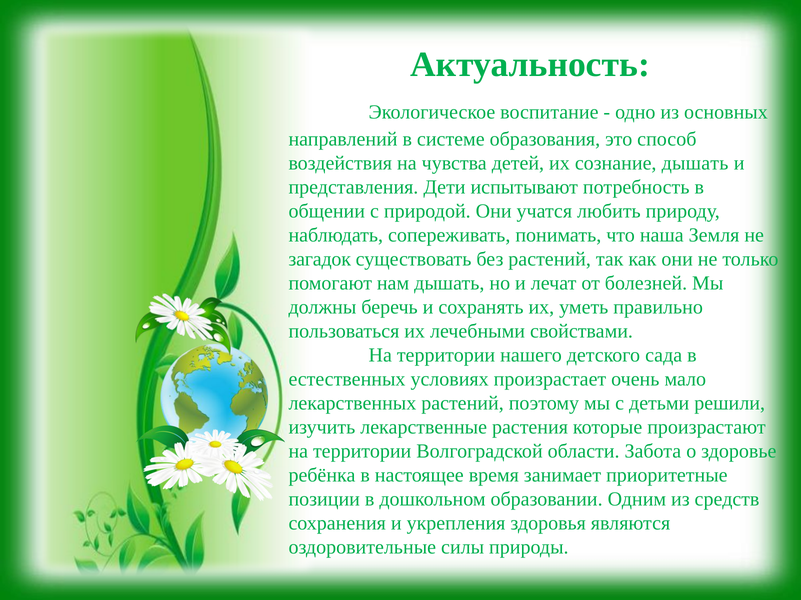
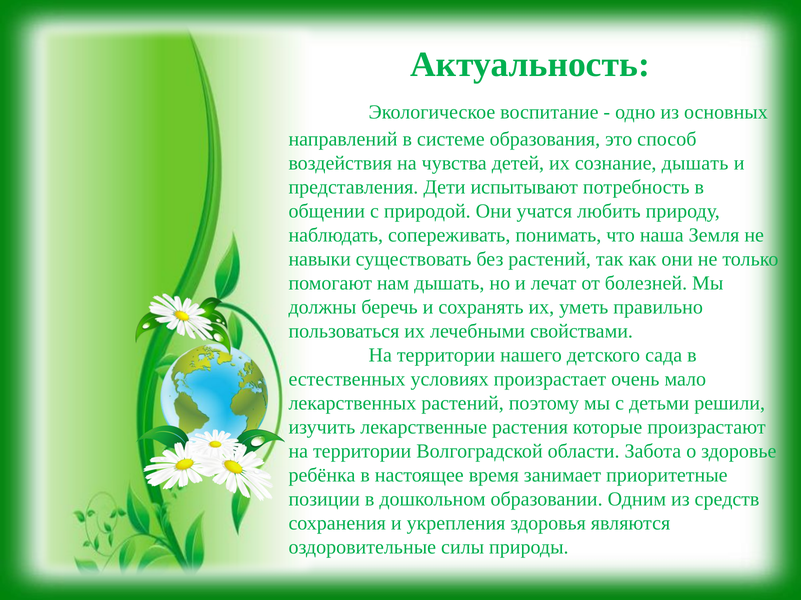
загадок: загадок -> навыки (320, 260)
